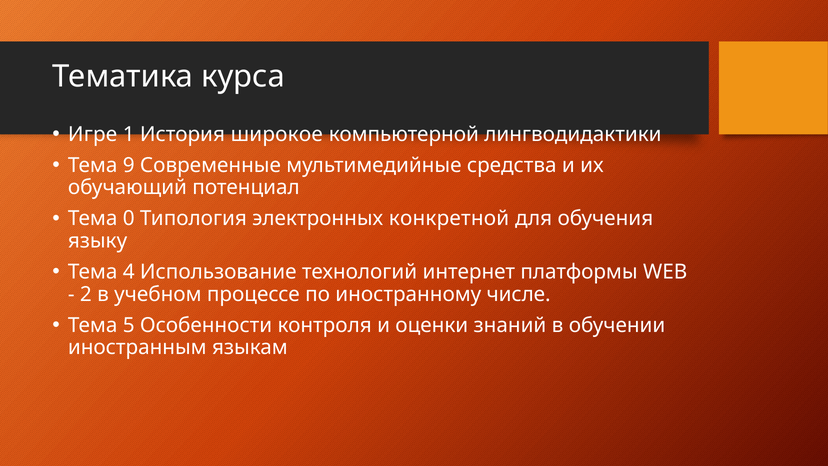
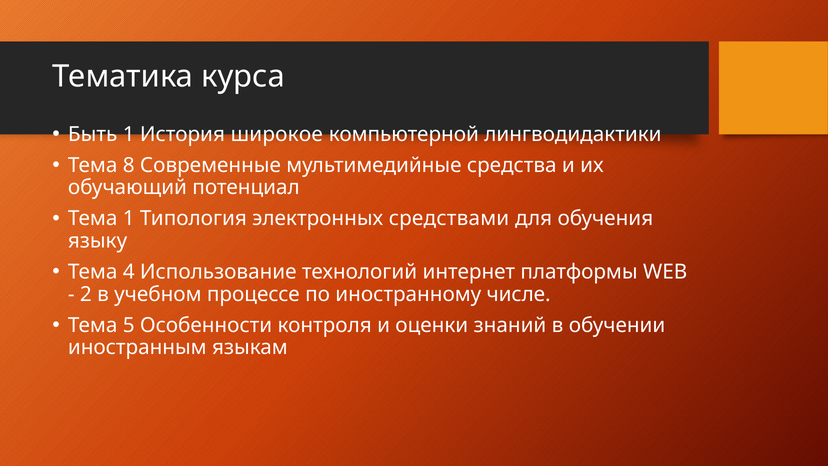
Игре: Игре -> Быть (93, 134)
9: 9 -> 8 (129, 165)
Тема 0: 0 -> 1 (129, 218)
конкретной: конкретной -> средствами (449, 218)
